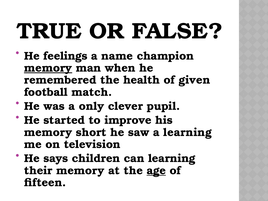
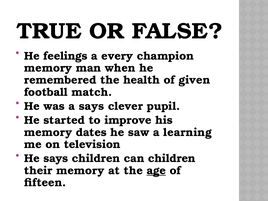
name: name -> every (117, 56)
memory underline: present -> none (48, 68)
a only: only -> says (92, 106)
short: short -> dates (91, 132)
can learning: learning -> children (172, 158)
